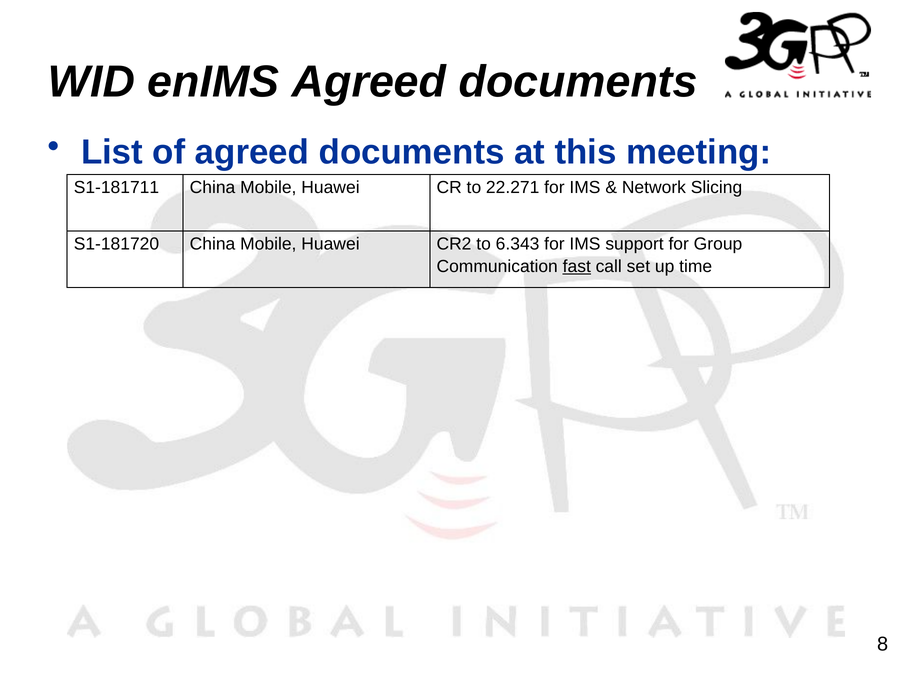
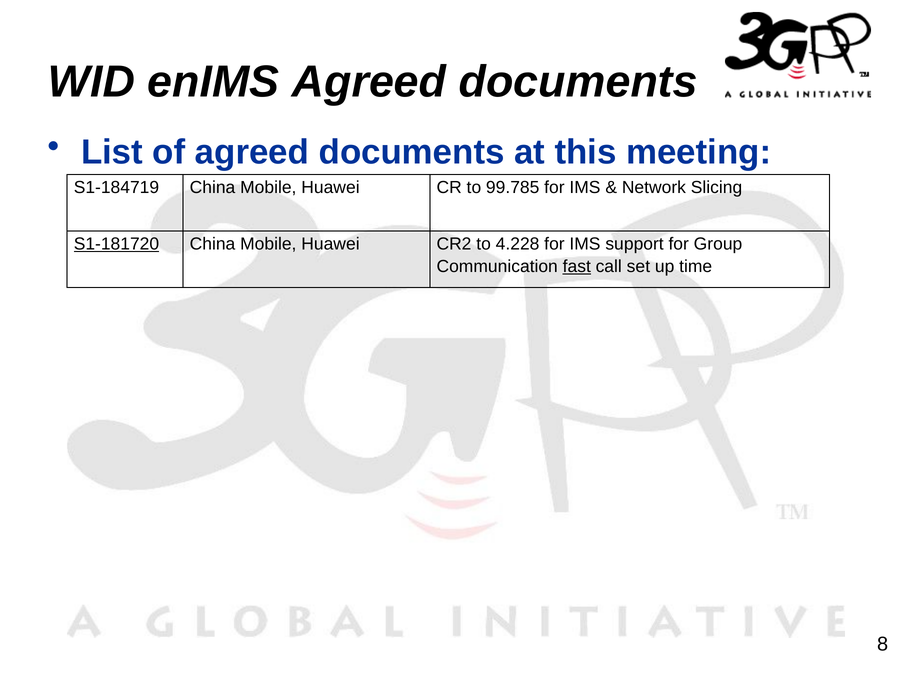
S1-181711: S1-181711 -> S1-184719 (116, 187)
22.271: 22.271 -> 99.785 (513, 187)
S1-181720 underline: none -> present (116, 244)
6.343: 6.343 -> 4.228 (518, 244)
